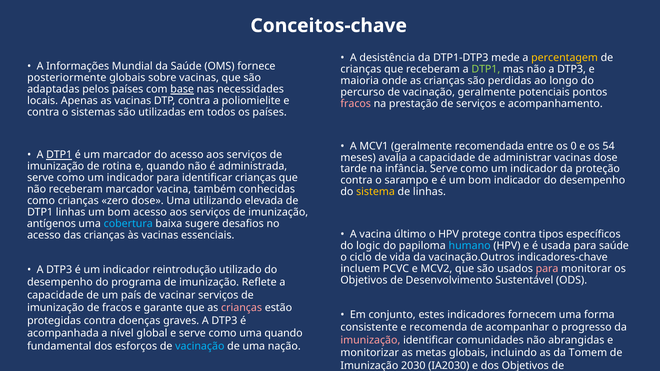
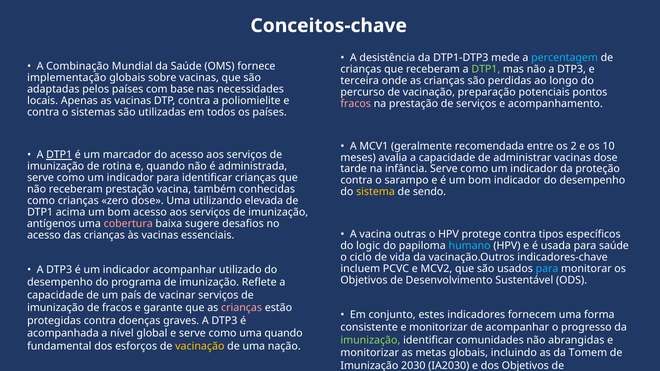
percentagem colour: yellow -> light blue (565, 58)
Informações: Informações -> Combinação (78, 67)
posteriormente: posteriormente -> implementação (67, 78)
maioria: maioria -> terceira (360, 81)
base underline: present -> none (182, 90)
vacinação geralmente: geralmente -> preparação (487, 92)
0: 0 -> 2 (574, 146)
54: 54 -> 10 (609, 146)
receberam marcador: marcador -> prestação (130, 189)
de linhas: linhas -> sendo (430, 192)
DTP1 linhas: linhas -> acima (71, 212)
cobertura colour: light blue -> pink (128, 224)
último: último -> outras (410, 235)
para colour: pink -> light blue (547, 269)
indicador reintrodução: reintrodução -> acompanhar (184, 270)
consistente e recomenda: recomenda -> monitorizar (438, 328)
imunização colour: pink -> light green (370, 340)
vacinação colour: light blue -> yellow (200, 346)
